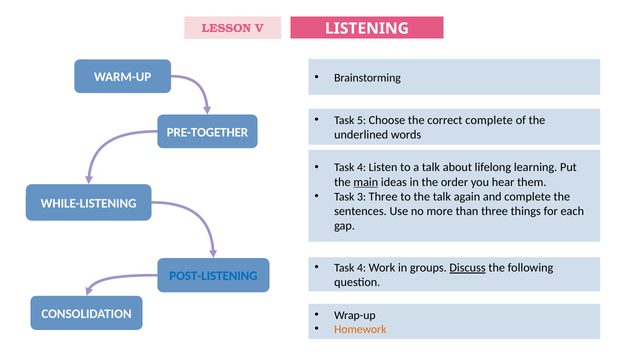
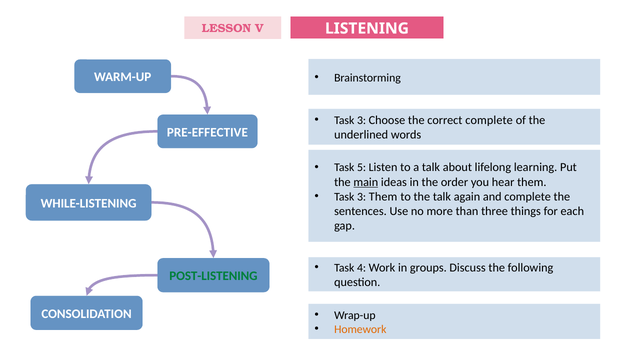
5: 5 -> 3 (362, 120)
PRE-TOGETHER: PRE-TOGETHER -> PRE-EFFECTIVE (207, 132)
4: 4 -> 5 (362, 168)
3 Three: Three -> Them (383, 197)
Discuss underline: present -> none (468, 268)
POST-LISTENING colour: blue -> green (213, 276)
